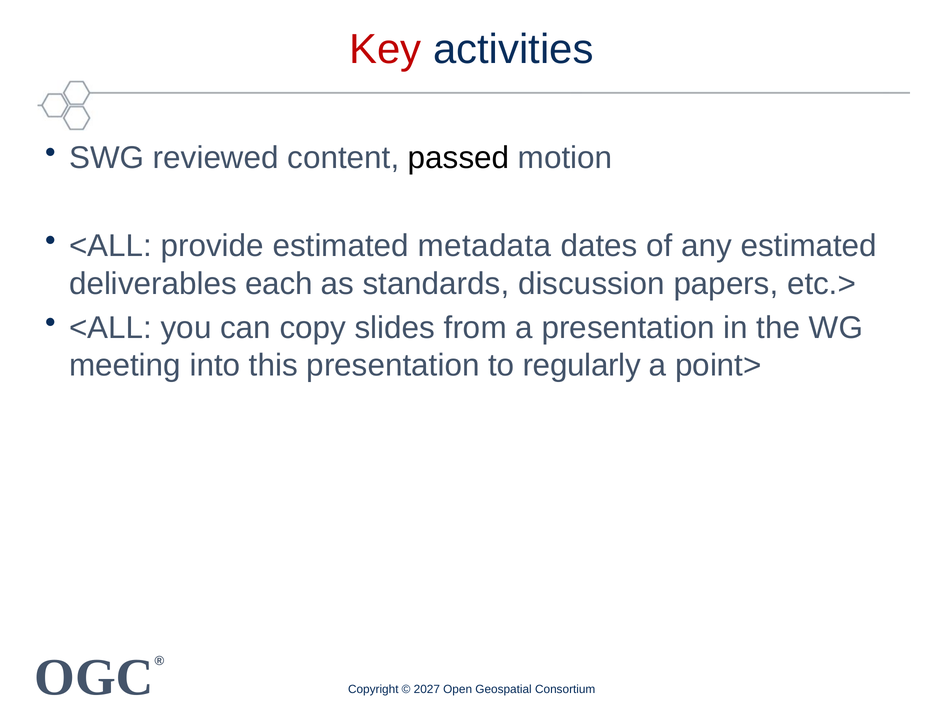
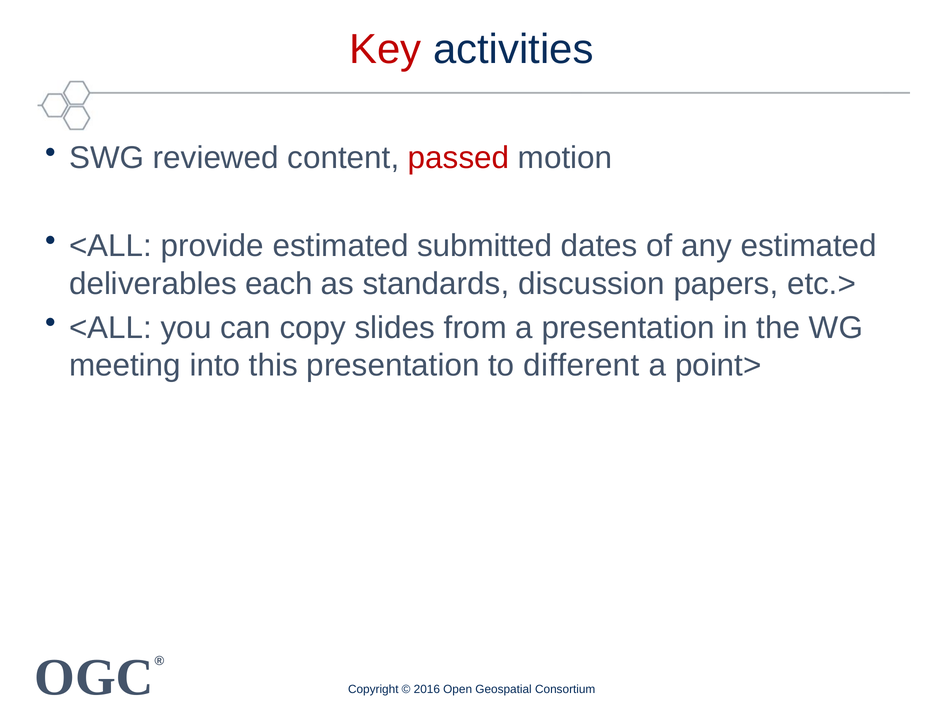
passed colour: black -> red (459, 158)
metadata: metadata -> submitted (485, 246)
regularly: regularly -> different (581, 365)
2027: 2027 -> 2016 (427, 688)
